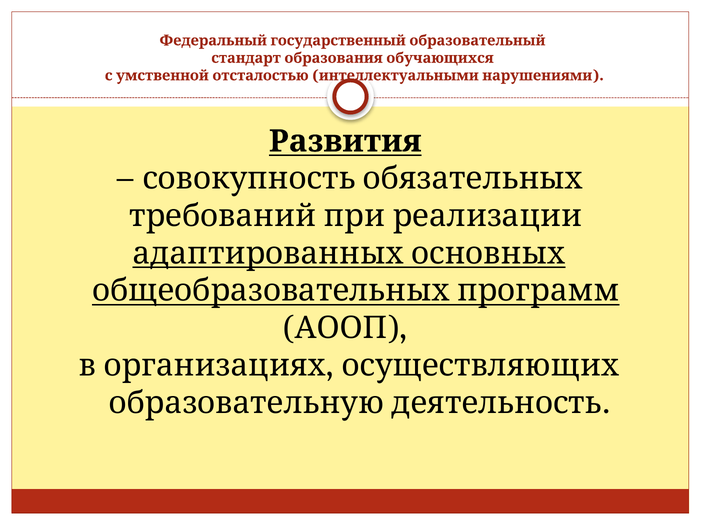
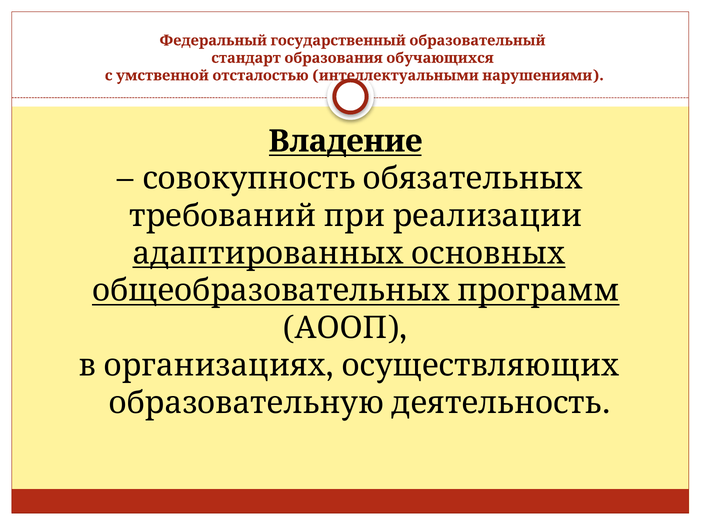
Развития: Развития -> Владение (345, 141)
